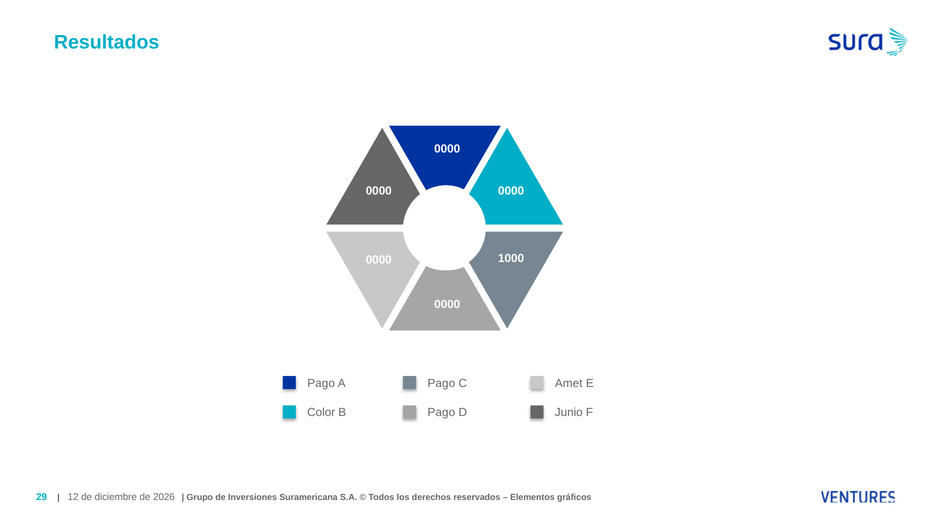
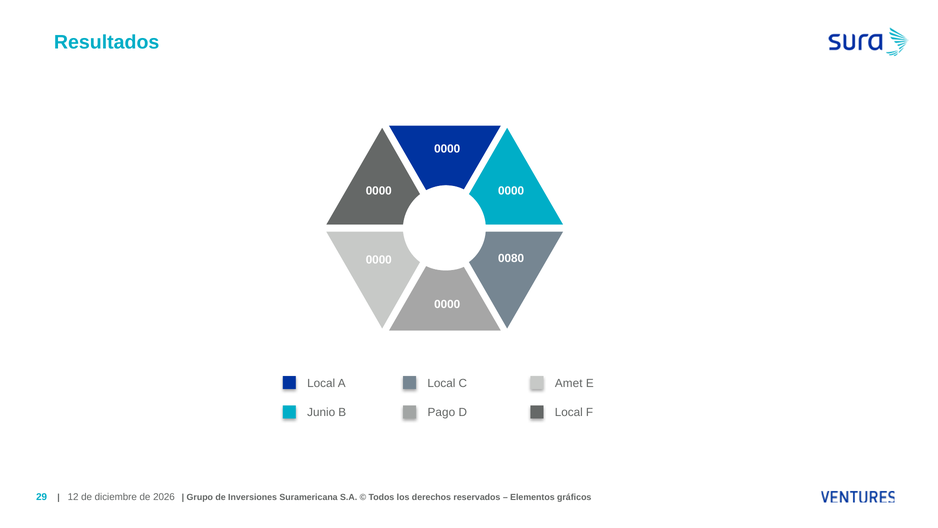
1000: 1000 -> 0080 (511, 258)
Pago: Pago -> Local (321, 383)
Pago: Pago -> Local (441, 383)
Color: Color -> Junio (321, 412)
Junio: Junio -> Local (569, 412)
